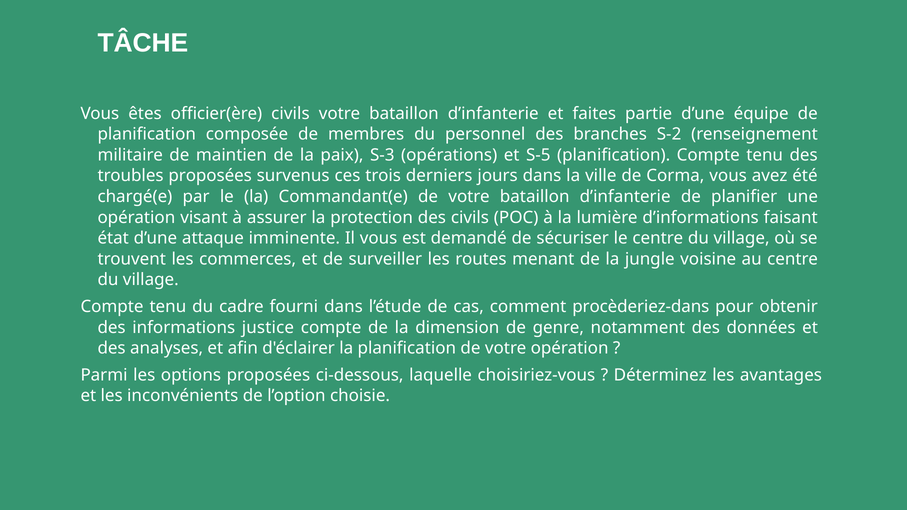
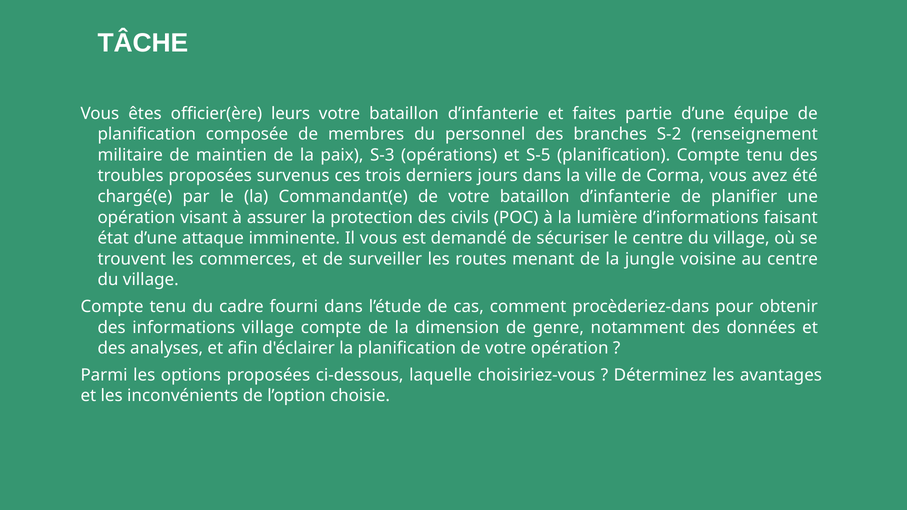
officier(ère civils: civils -> leurs (291, 114)
informations justice: justice -> village (268, 328)
